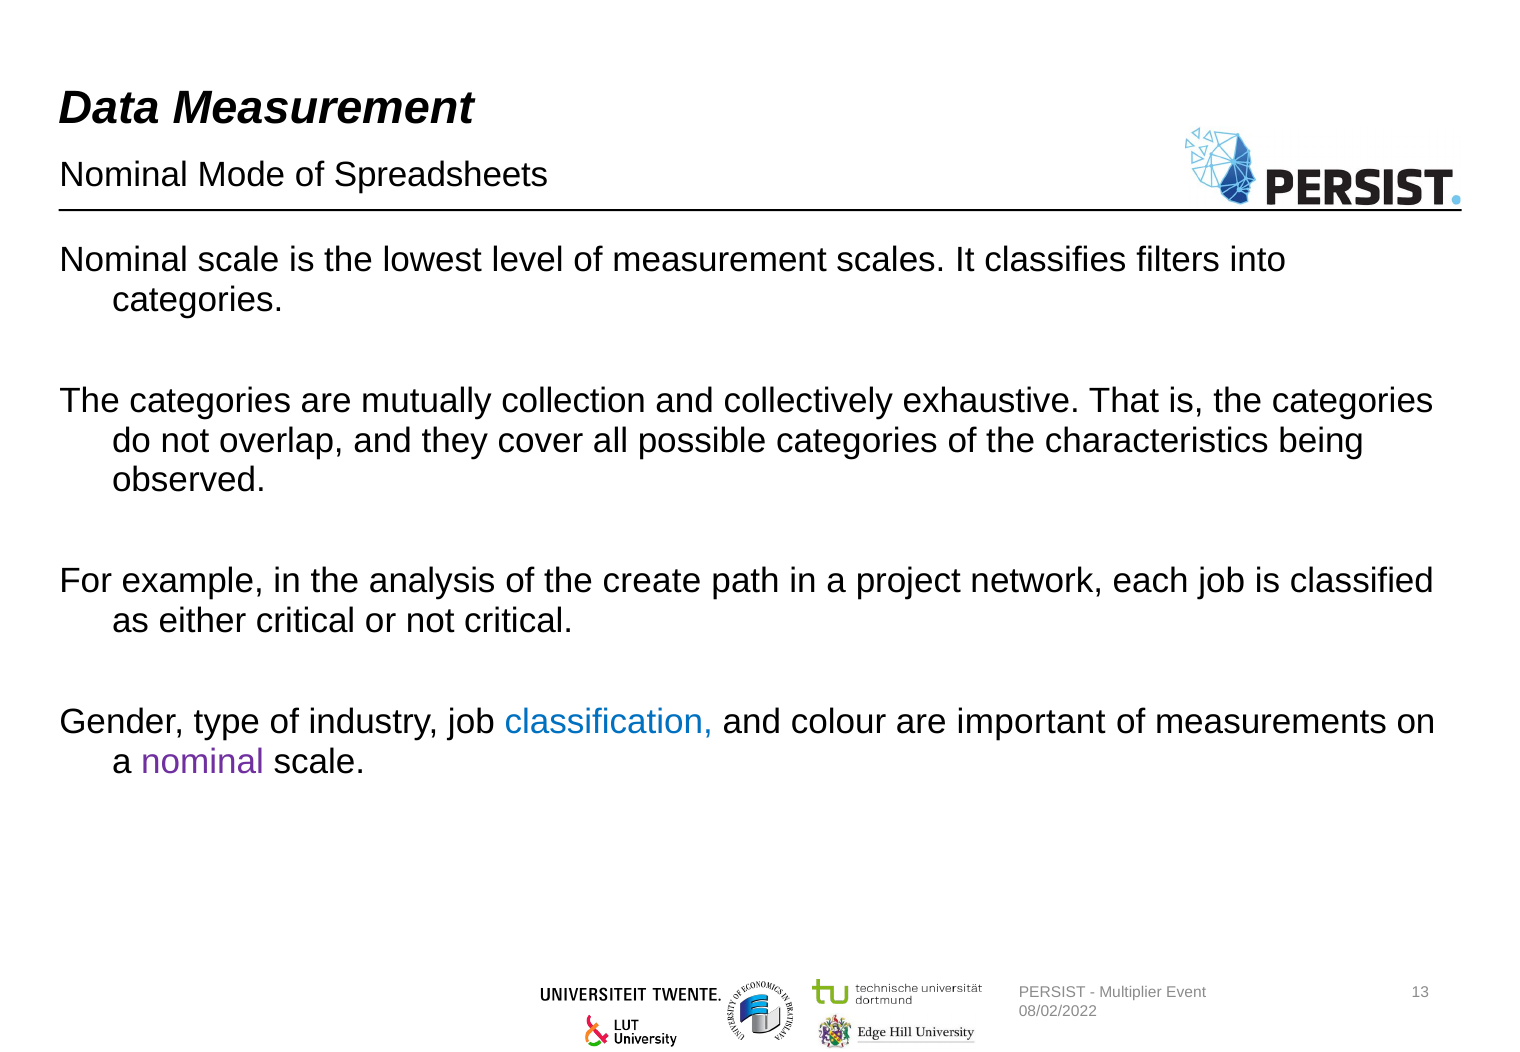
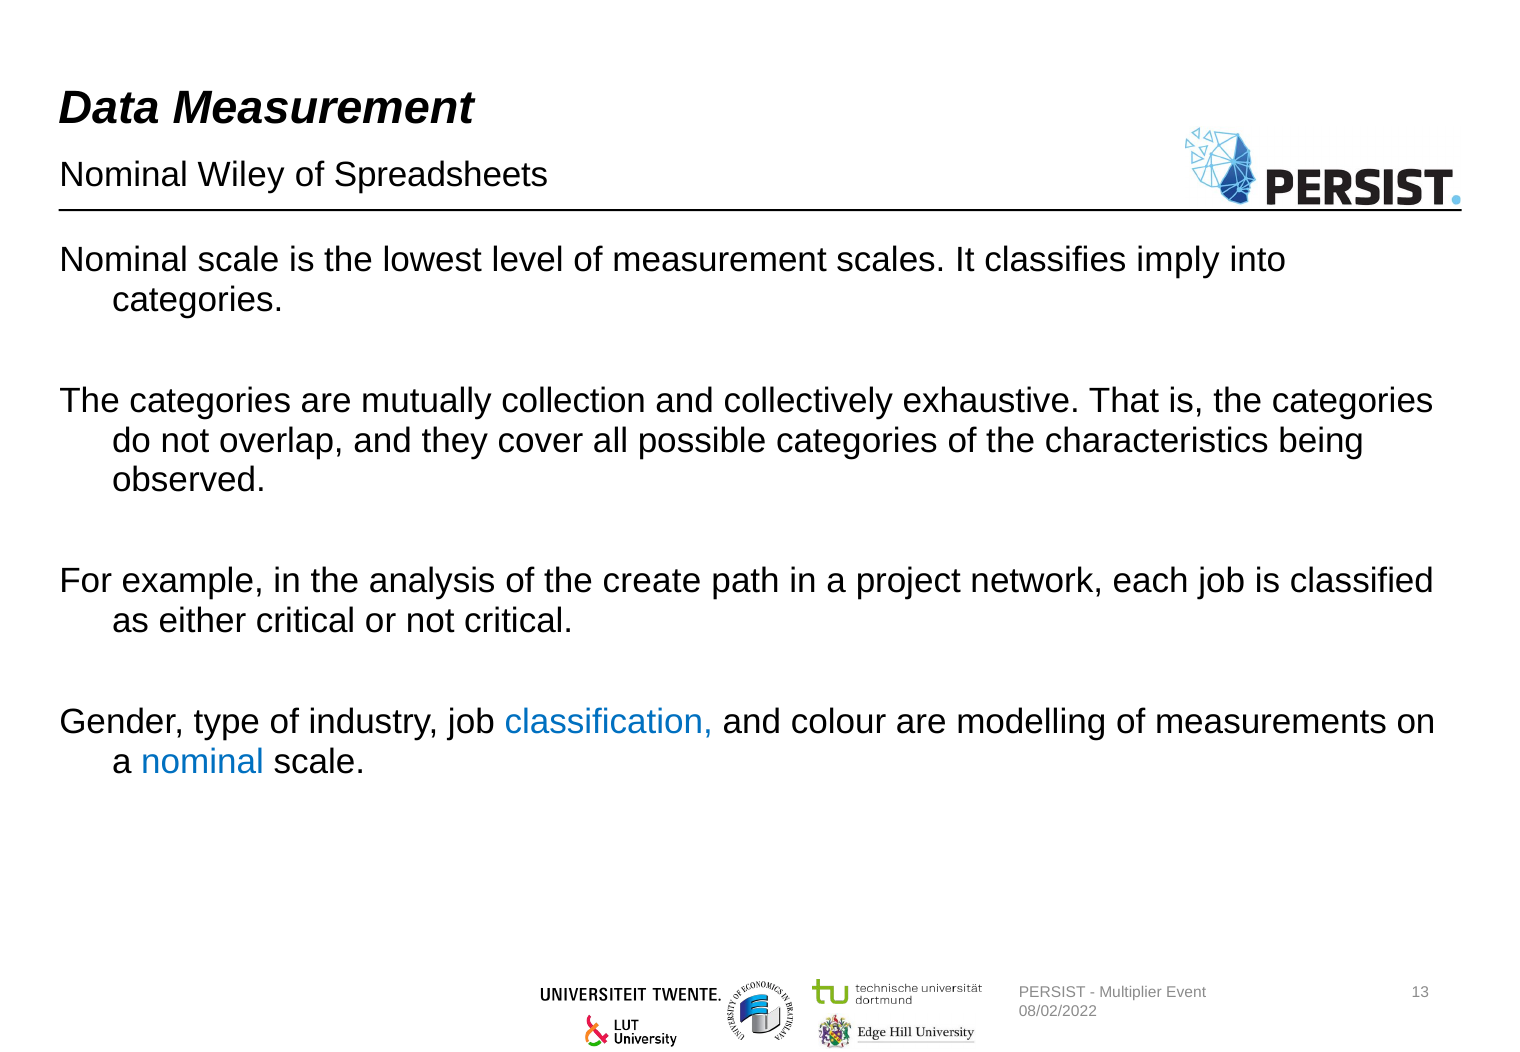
Mode: Mode -> Wiley (241, 175)
filters: filters -> imply (1178, 260)
important: important -> modelling (1031, 723)
nominal colour: purple -> blue (203, 763)
